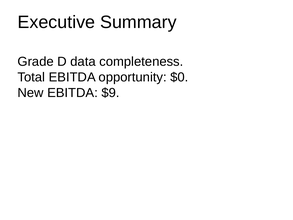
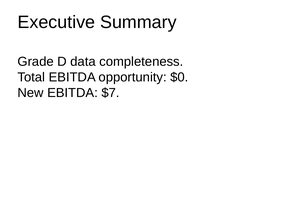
$9: $9 -> $7 (111, 93)
